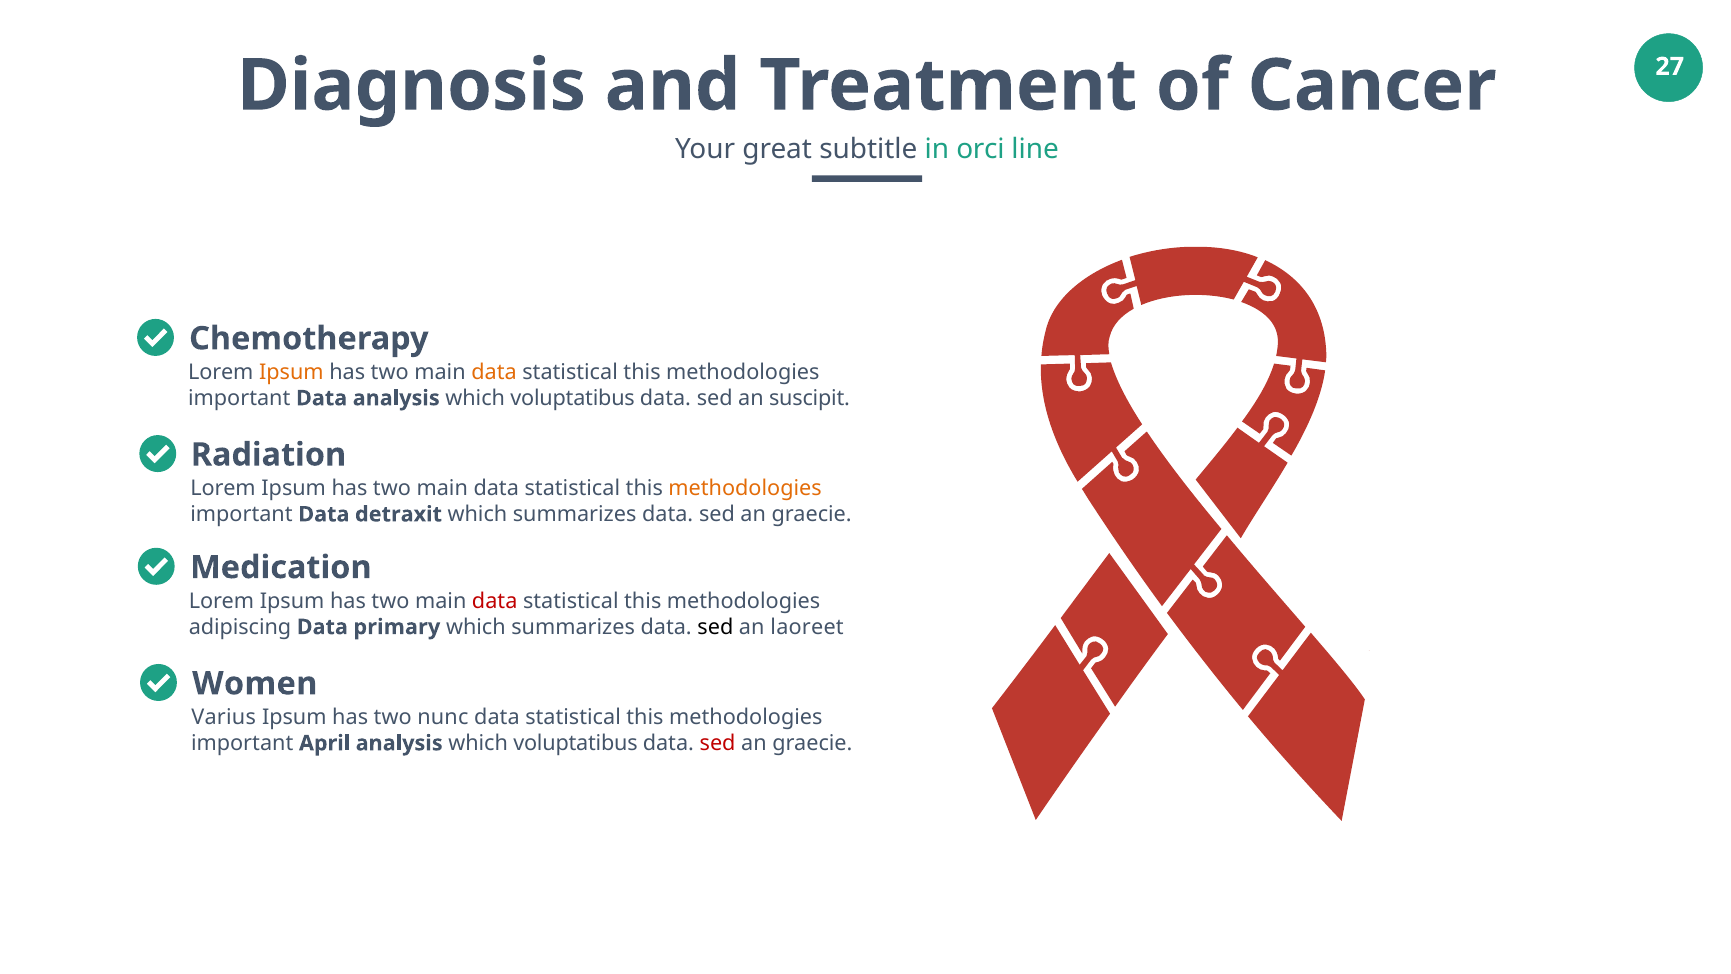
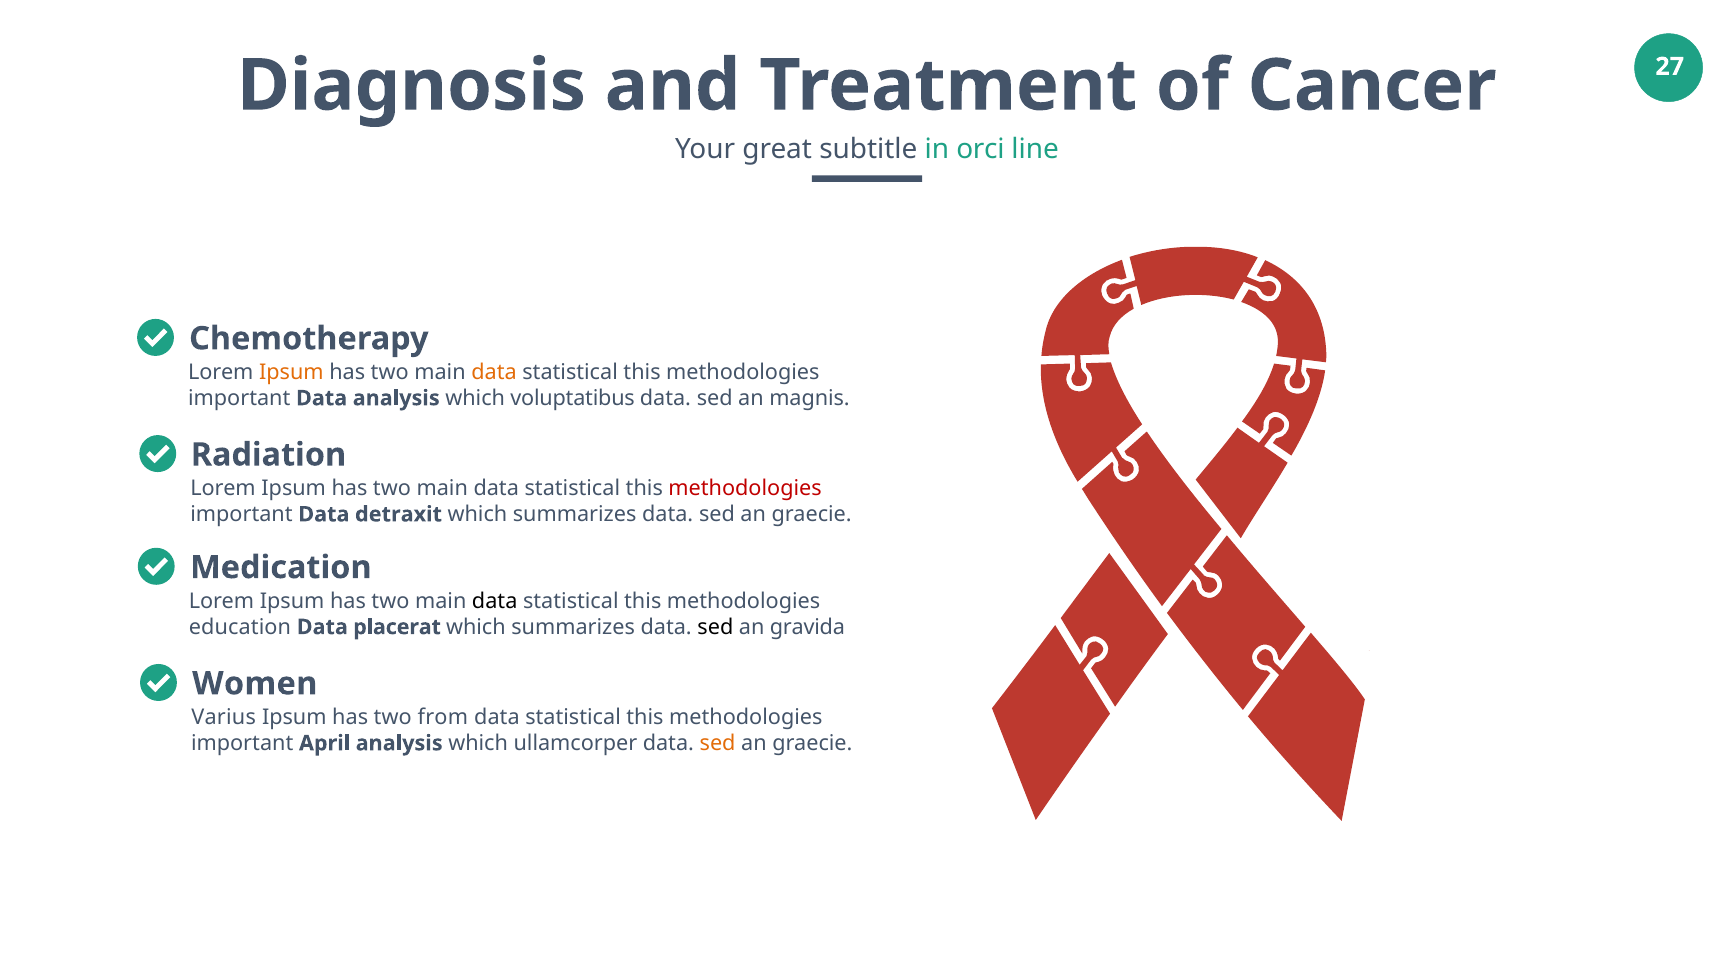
suscipit: suscipit -> magnis (809, 398)
methodologies colour: orange -> red (745, 488)
data colour: red -> black (495, 601)
adipiscing: adipiscing -> education (240, 627)
primary: primary -> placerat (397, 627)
laoreet: laoreet -> gravida (807, 627)
nunc: nunc -> from (443, 717)
voluptatibus: voluptatibus -> ullamcorper (575, 743)
sed colour: red -> orange (718, 743)
